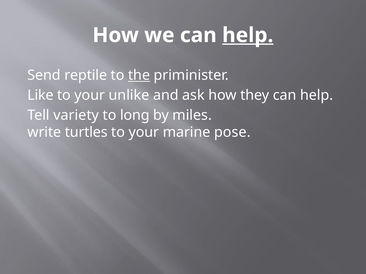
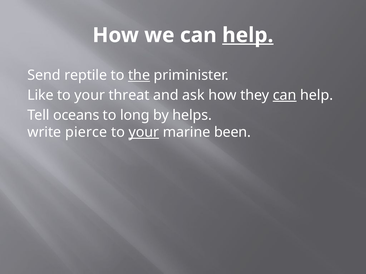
unlike: unlike -> threat (129, 95)
can underline: none -> present (285, 95)
variety: variety -> oceans (76, 115)
miles: miles -> helps (192, 115)
turtles: turtles -> pierce (86, 132)
your underline: none -> present (144, 132)
pose: pose -> been (233, 132)
